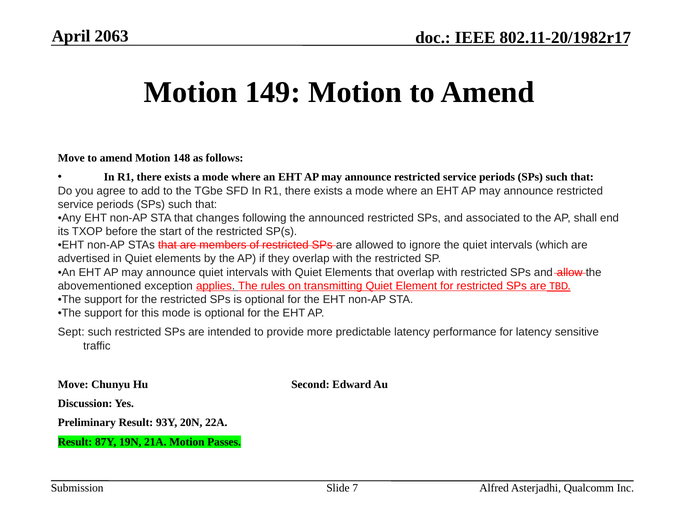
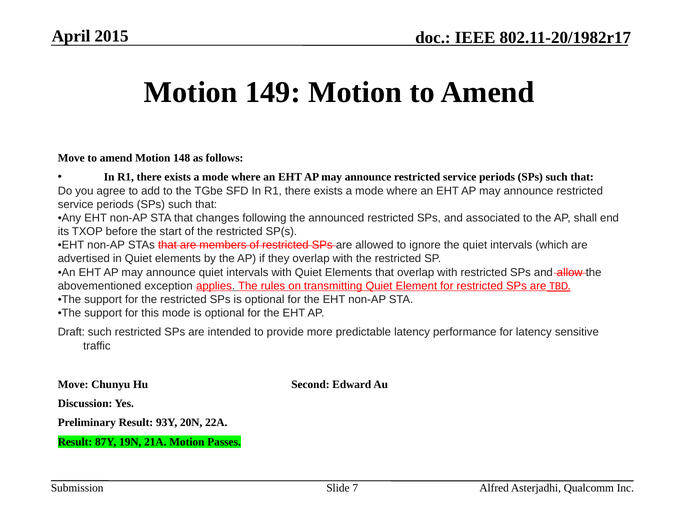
2063: 2063 -> 2015 (112, 36)
Sept: Sept -> Draft (71, 332)
